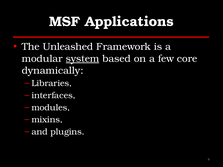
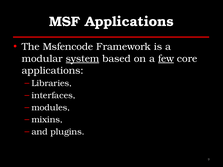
Unleashed: Unleashed -> Msfencode (68, 47)
few underline: none -> present (166, 59)
dynamically: dynamically -> applications (53, 71)
